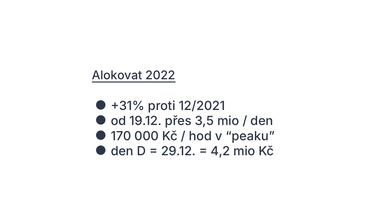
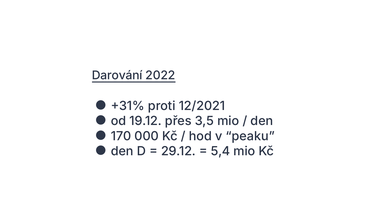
Alokovat: Alokovat -> Darování (117, 75)
4,2: 4,2 -> 5,4 (220, 151)
